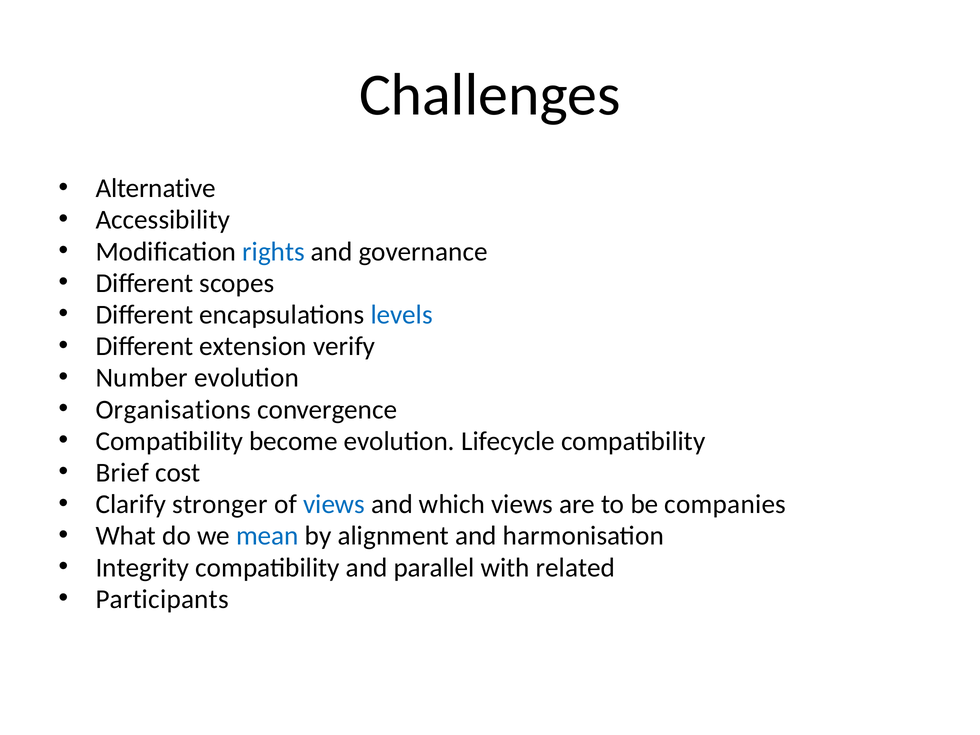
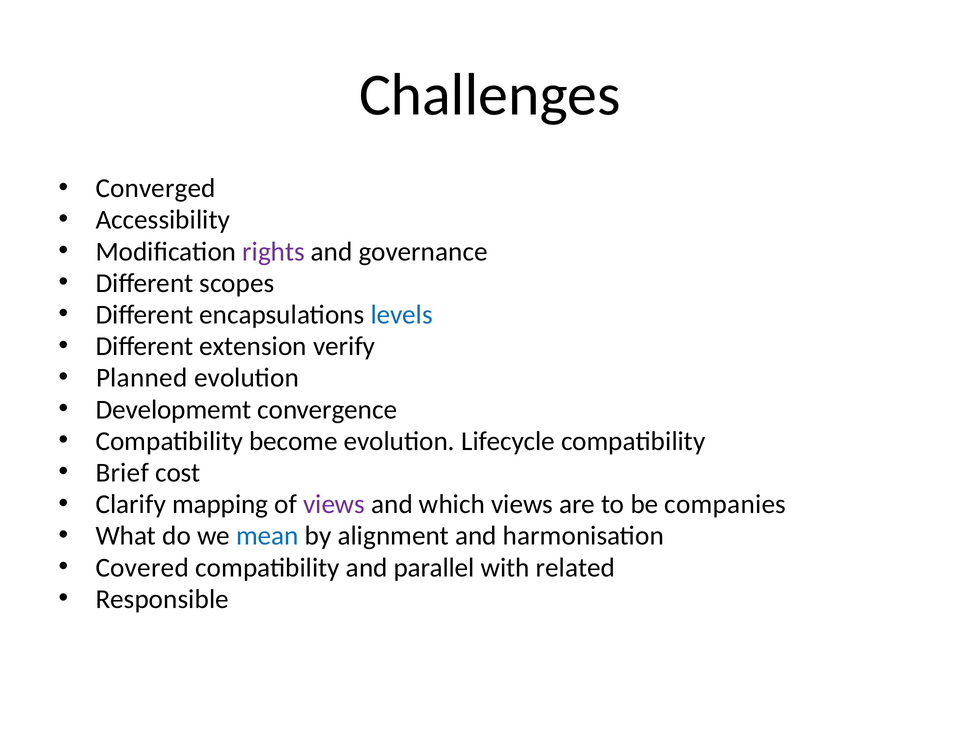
Alternative: Alternative -> Converged (156, 188)
rights colour: blue -> purple (274, 252)
Number: Number -> Planned (142, 378)
Organisations: Organisations -> Developmemt (173, 410)
stronger: stronger -> mapping (220, 504)
views colour: blue -> purple (334, 504)
Integrity: Integrity -> Covered (142, 568)
Participants: Participants -> Responsible (162, 599)
